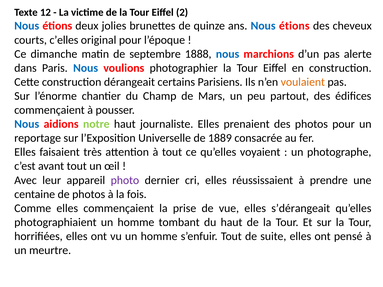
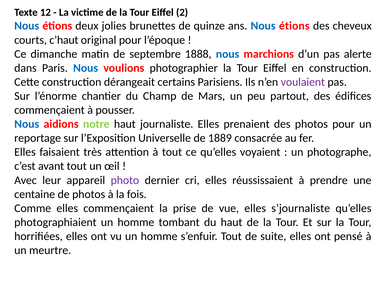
c’elles: c’elles -> c’haut (64, 40)
voulaient colour: orange -> purple (303, 82)
s’dérangeait: s’dérangeait -> s’journaliste (301, 208)
